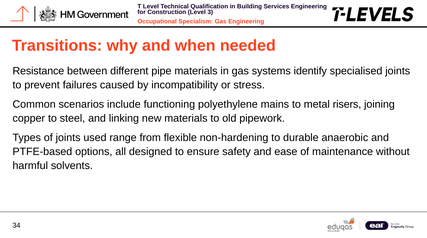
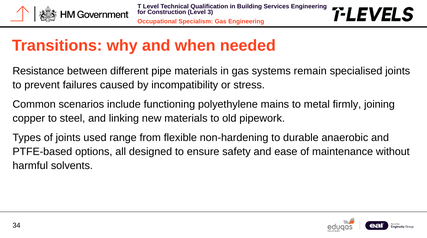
identify: identify -> remain (310, 71)
risers: risers -> firmly (347, 105)
